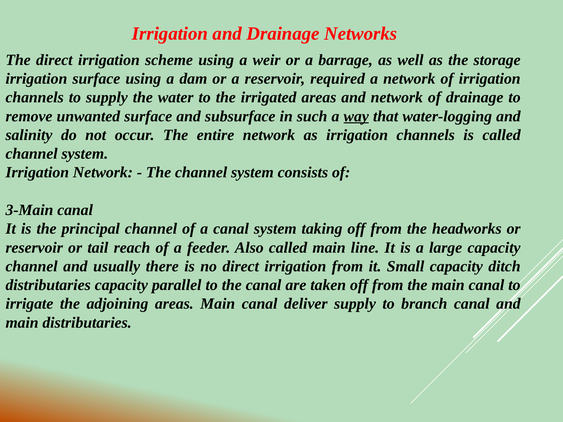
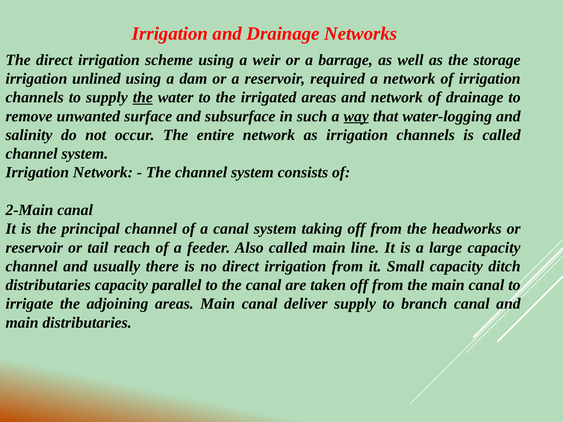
irrigation surface: surface -> unlined (96, 79)
the underline: none -> present (143, 97)
3-Main: 3-Main -> 2-Main (29, 210)
